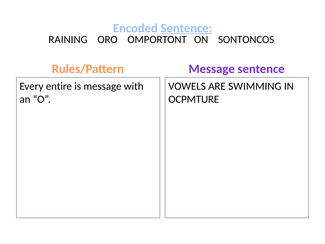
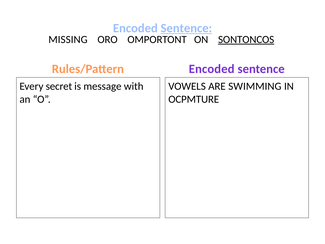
RAINING: RAINING -> MISSING (68, 39)
SONTONCOS underline: none -> present (246, 39)
Rules/Pattern Message: Message -> Encoded (212, 69)
entire: entire -> secret (59, 86)
